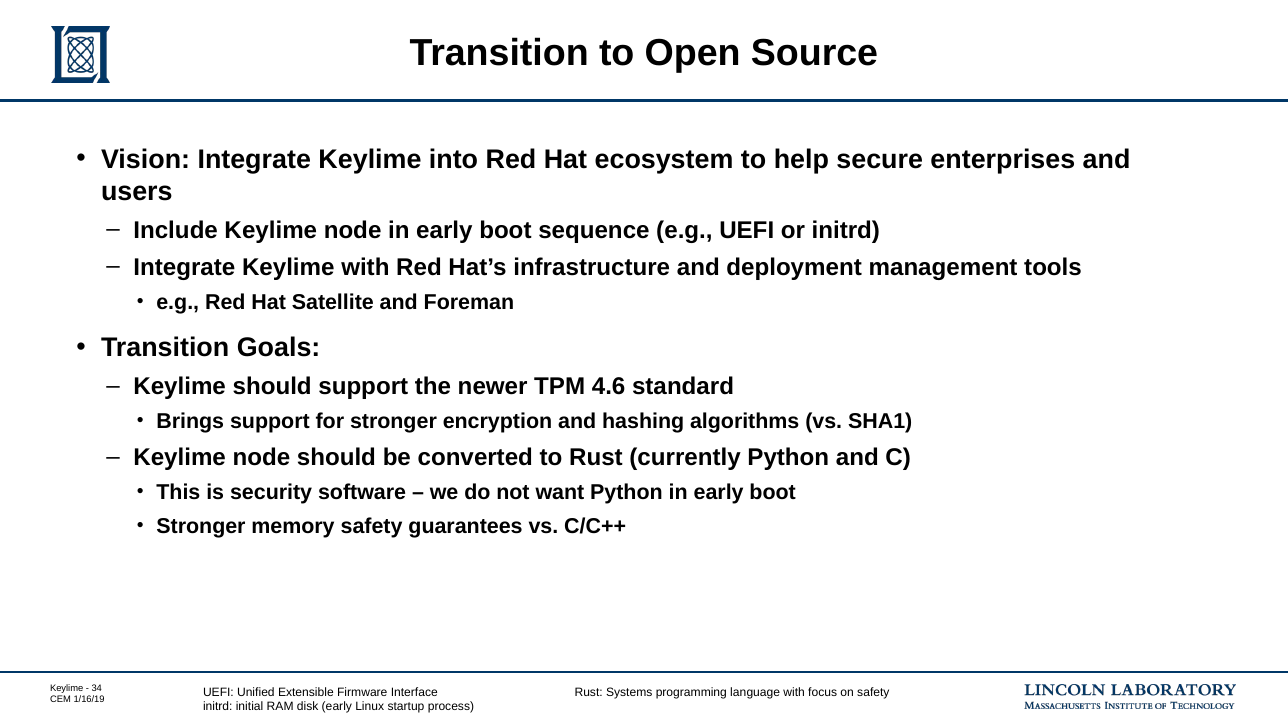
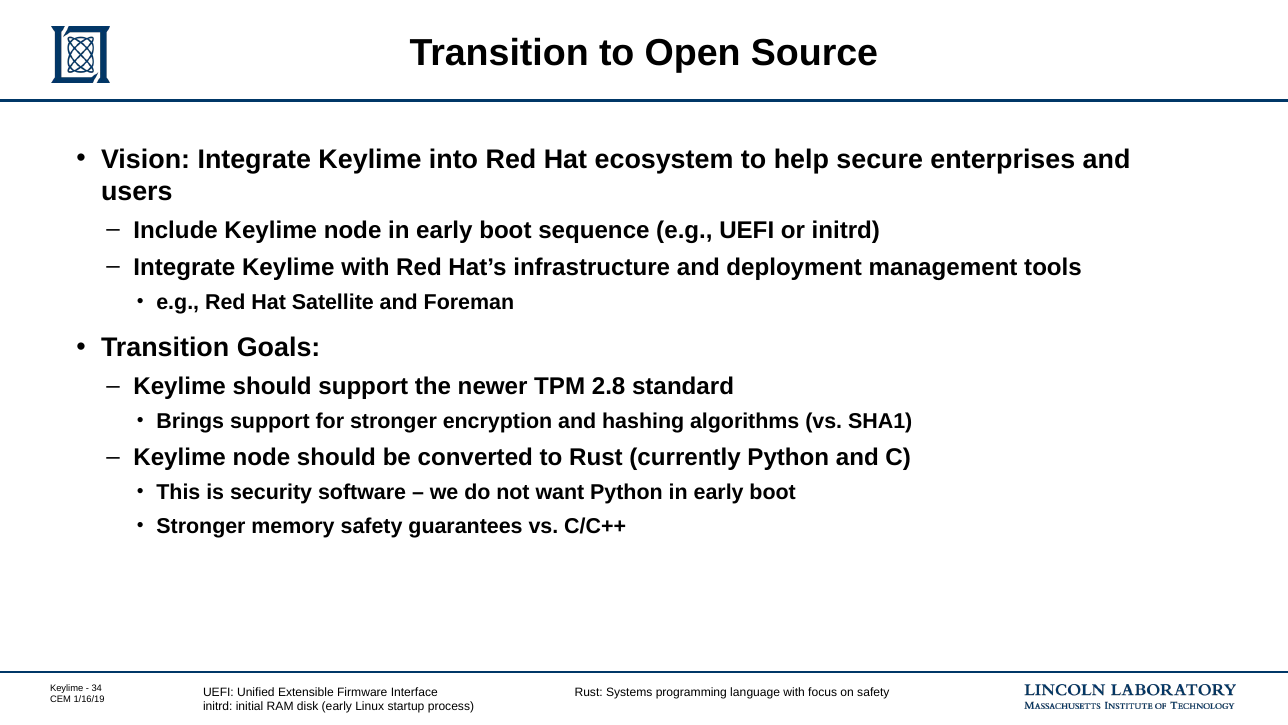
4.6: 4.6 -> 2.8 (609, 386)
